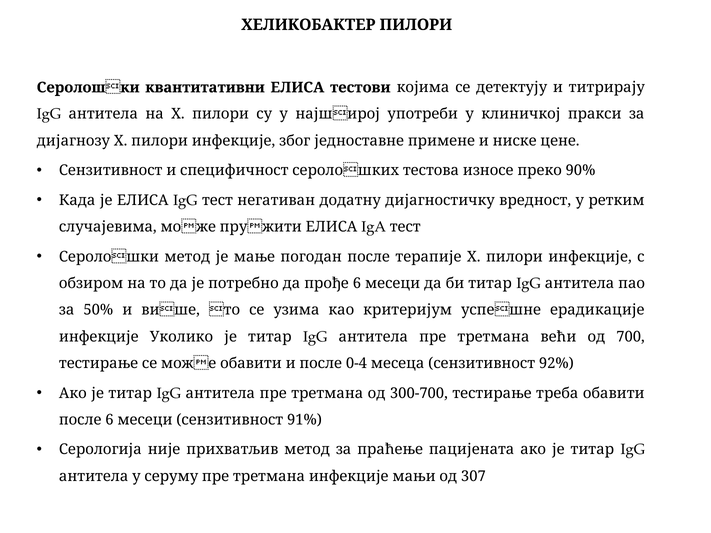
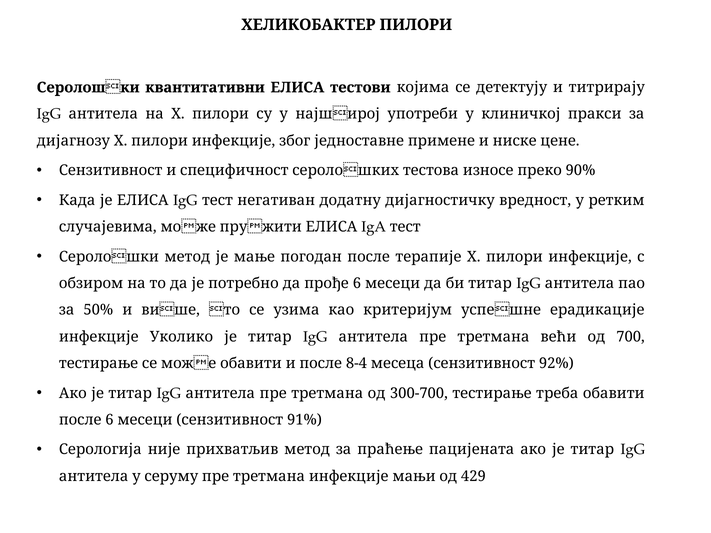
0-4: 0-4 -> 8-4 (356, 363)
307: 307 -> 429 (473, 476)
